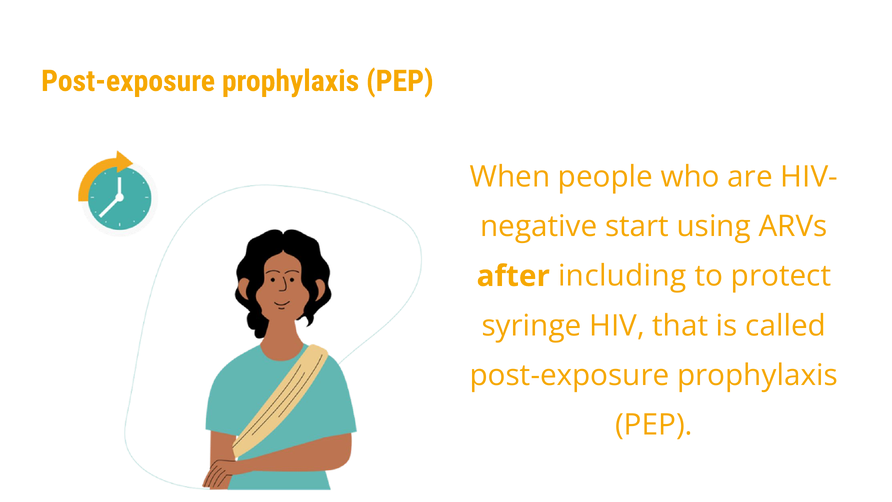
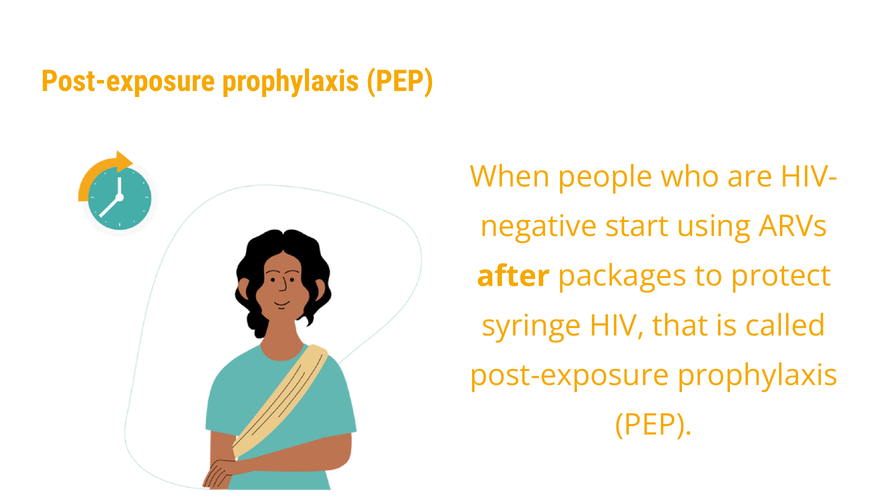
including: including -> packages (622, 276)
